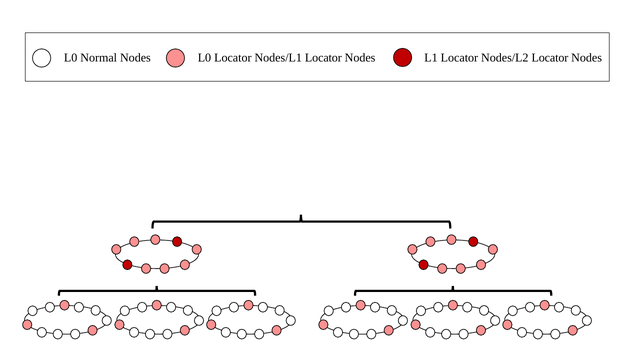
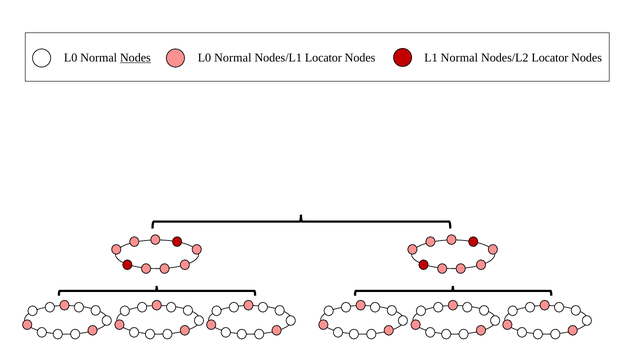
Nodes underline: none -> present (135, 58)
Locator: Locator -> Normal (233, 58)
L1 Locator: Locator -> Normal (459, 58)
